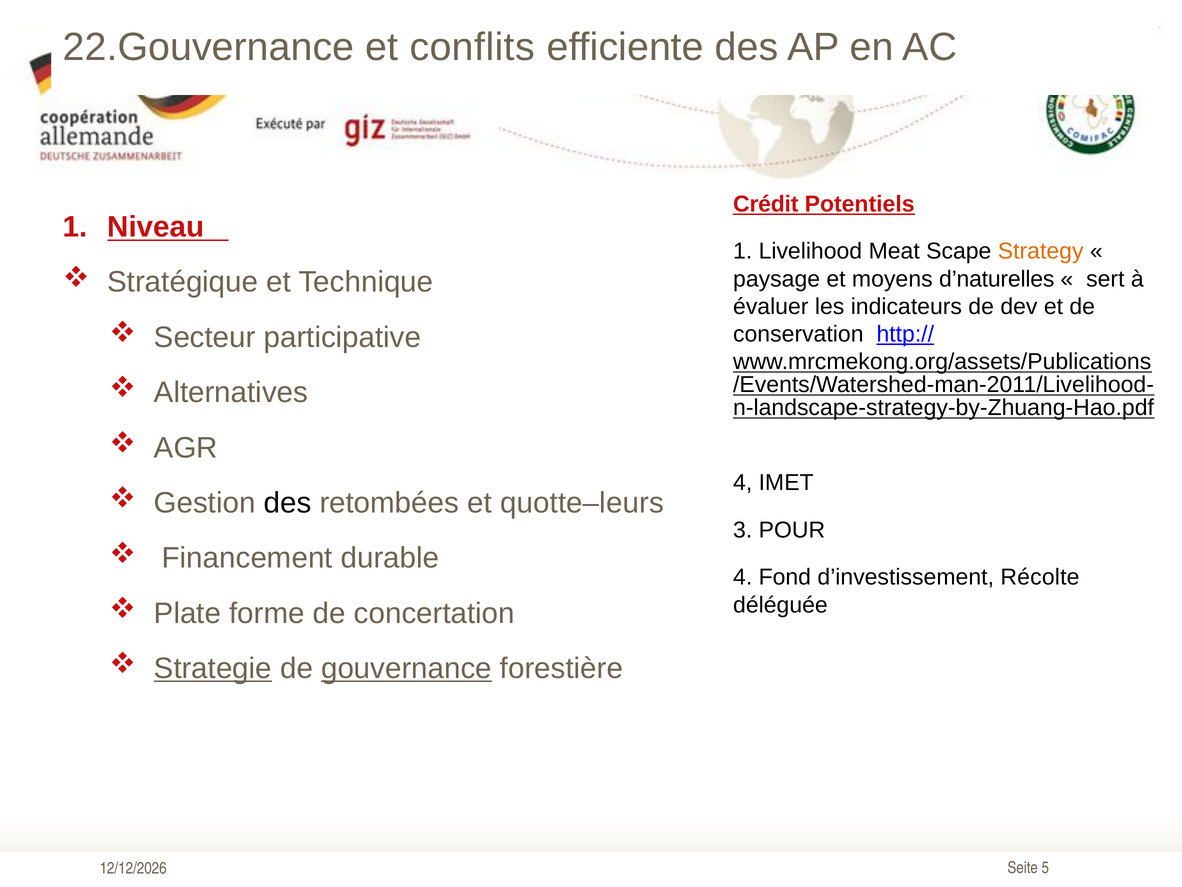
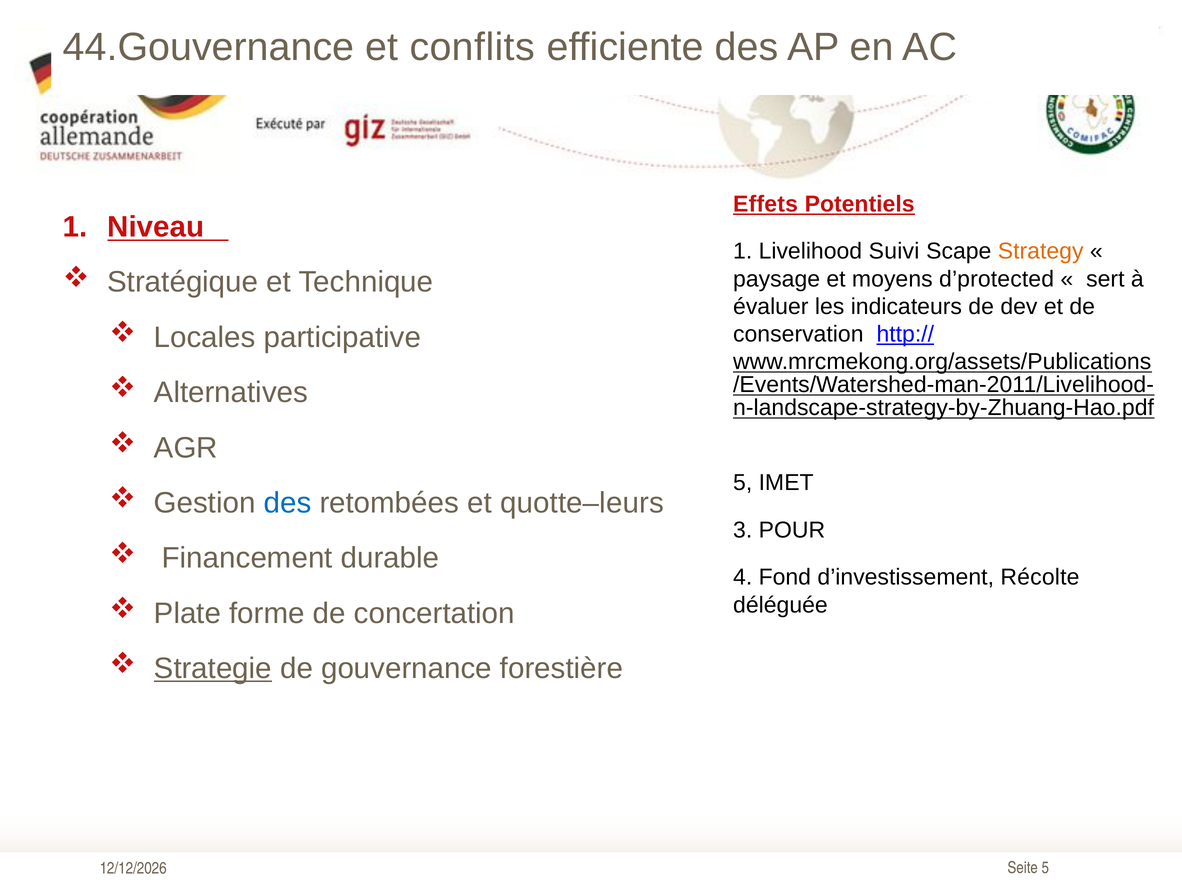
22.Gouvernance: 22.Gouvernance -> 44.Gouvernance (209, 47)
Crédit: Crédit -> Effets (766, 204)
Meat: Meat -> Suivi (894, 251)
d’naturelles: d’naturelles -> d’protected (997, 279)
Secteur: Secteur -> Locales (205, 337)
4: 4 -> 5 (743, 482)
des colour: black -> blue (288, 503)
gouvernance underline: present -> none (406, 668)
